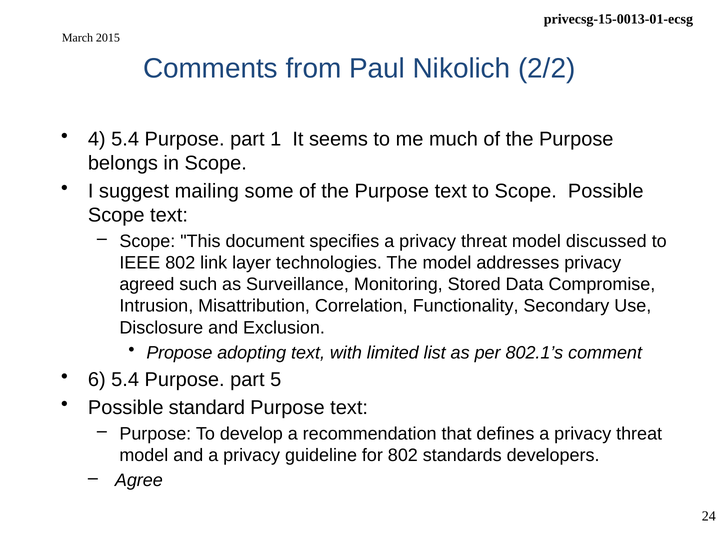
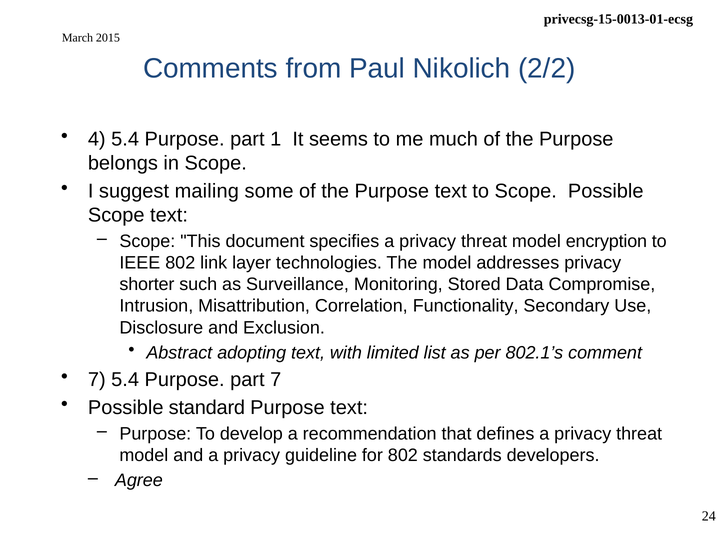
discussed: discussed -> encryption (606, 241)
agreed: agreed -> shorter (147, 285)
Propose: Propose -> Abstract (179, 353)
6: 6 -> 7 (97, 380)
part 5: 5 -> 7 (276, 380)
